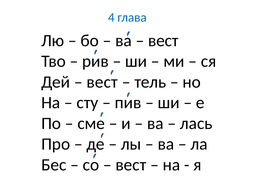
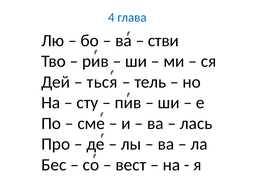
вест: вест -> стви (163, 41)
вест: вест -> ться (102, 82)
